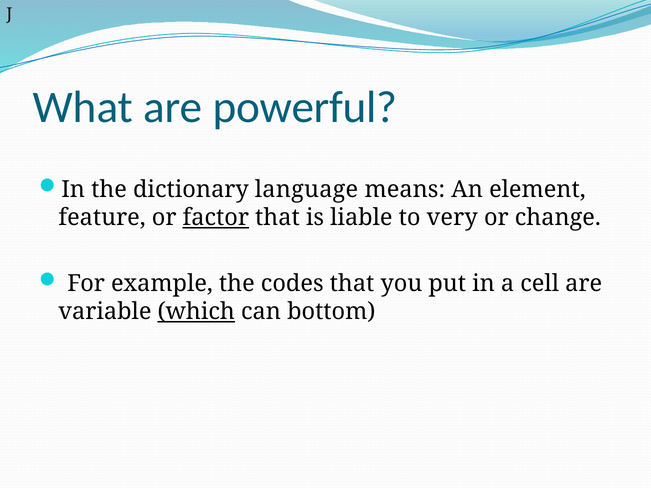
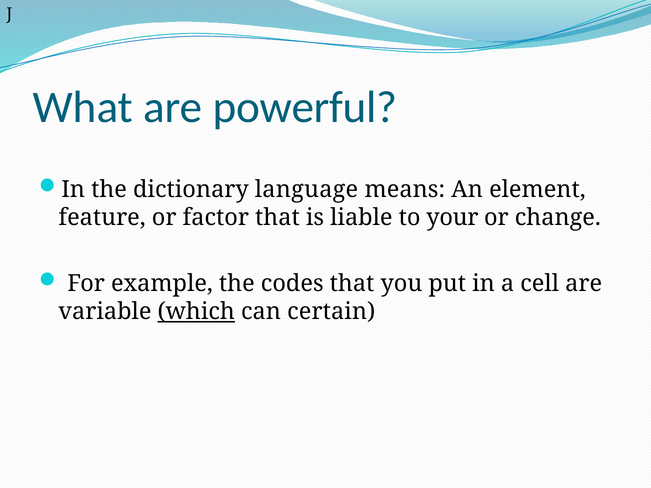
factor underline: present -> none (216, 218)
very: very -> your (452, 218)
bottom: bottom -> certain (331, 312)
